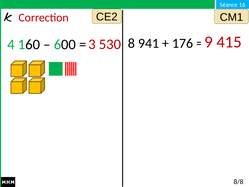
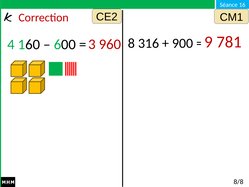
415: 415 -> 781 (229, 42)
941: 941 -> 316 (149, 43)
176: 176 -> 900 (183, 43)
530: 530 -> 960 (110, 44)
